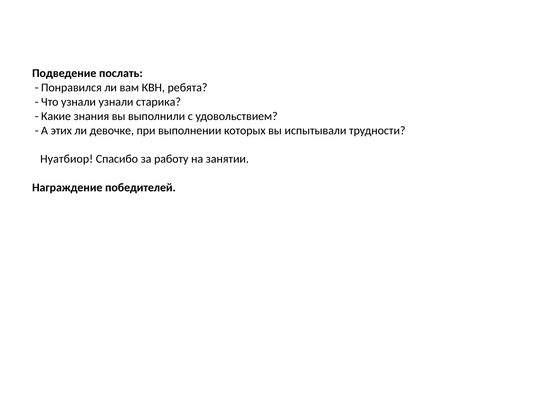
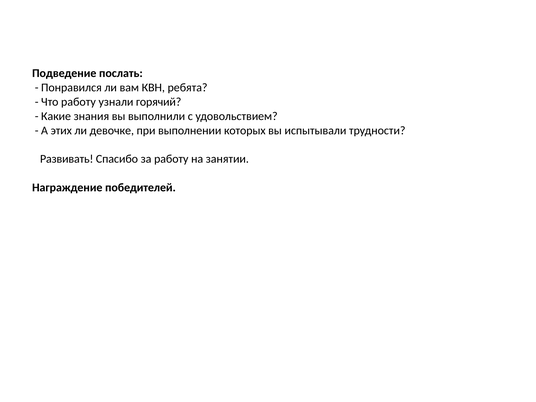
Что узнали: узнали -> работу (78, 102)
старика: старика -> горячий (159, 102)
Нуатбиор: Нуатбиор -> Развивать (67, 159)
